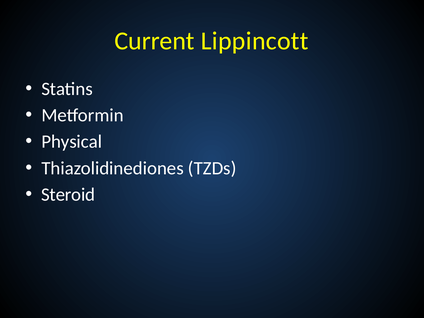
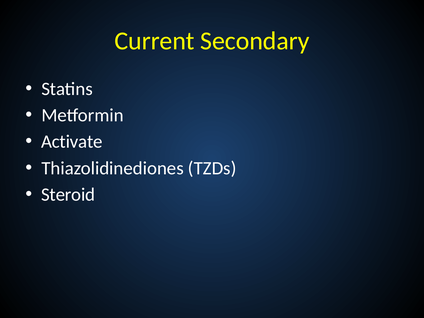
Lippincott: Lippincott -> Secondary (255, 41)
Physical: Physical -> Activate (72, 142)
